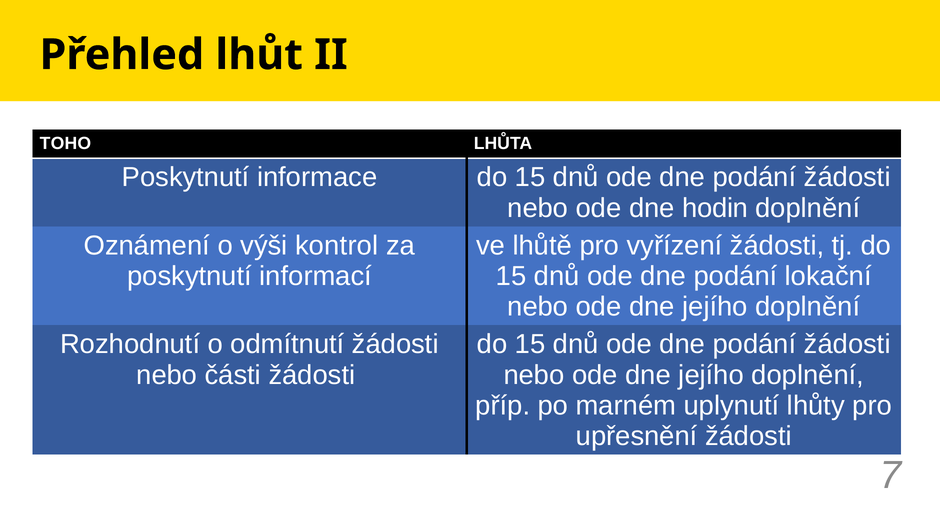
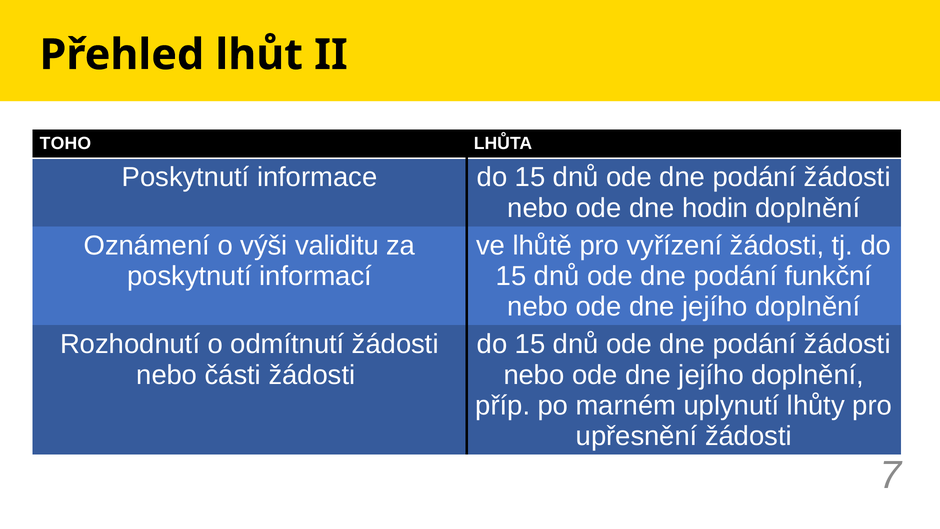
kontrol: kontrol -> validitu (337, 246)
lokační: lokační -> funkční (828, 276)
